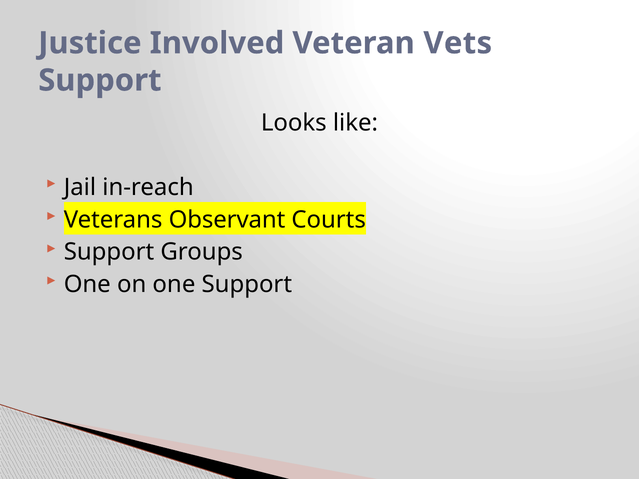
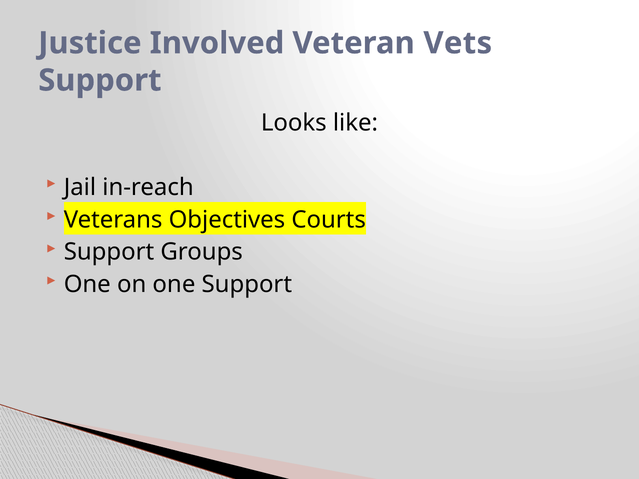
Observant: Observant -> Objectives (227, 220)
